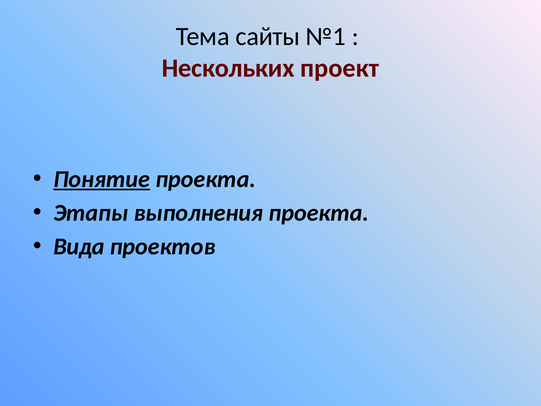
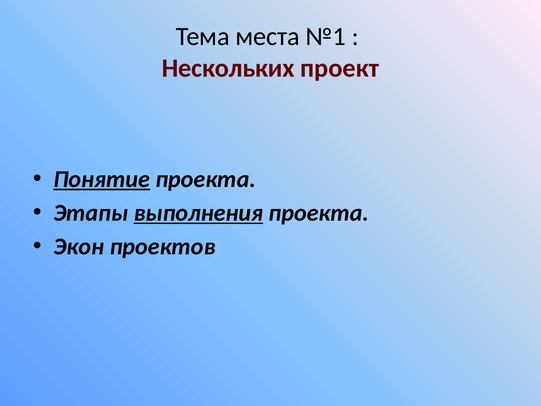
сайты: сайты -> места (268, 37)
выполнения underline: none -> present (198, 213)
Вида: Вида -> Экон (79, 246)
